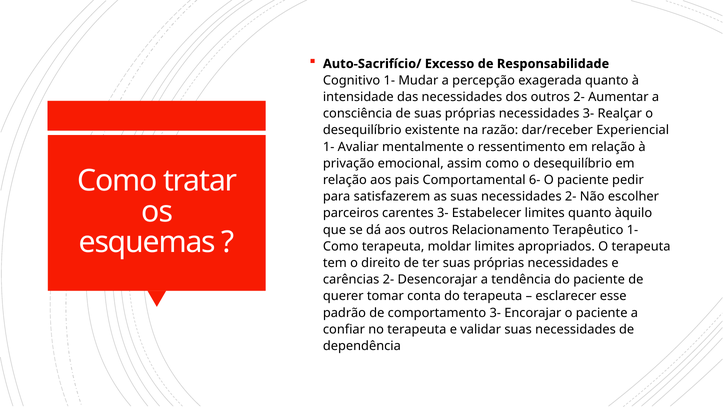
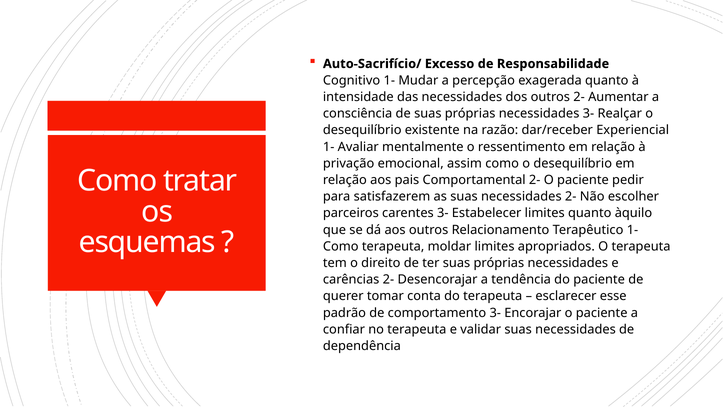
Comportamental 6-: 6- -> 2- (535, 180)
